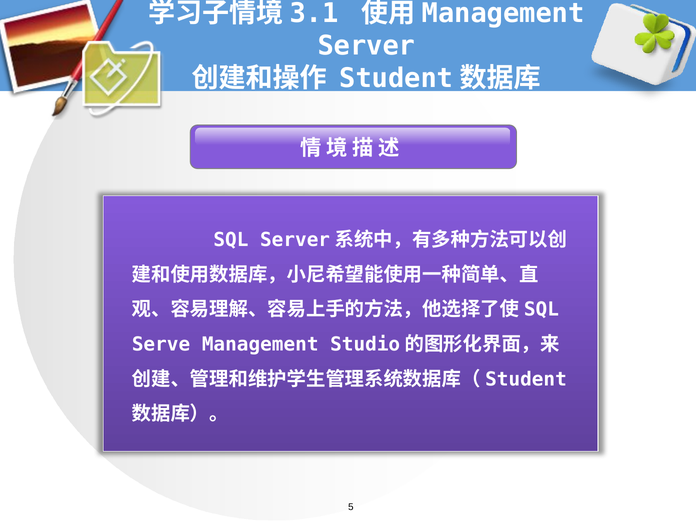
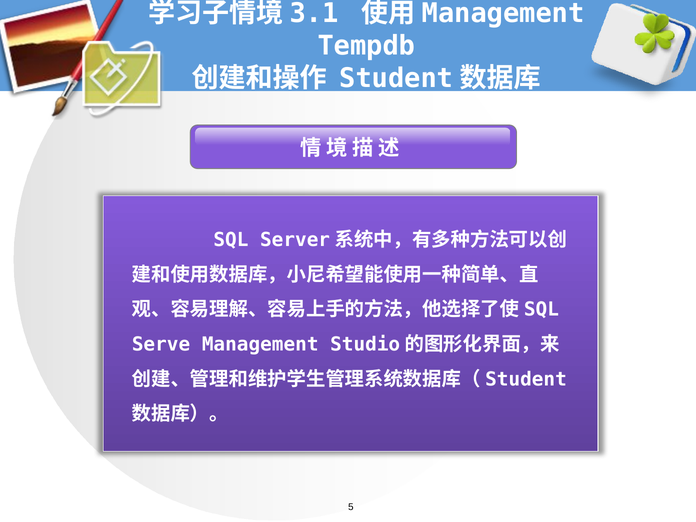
Server: Server -> Tempdb (366, 46)
